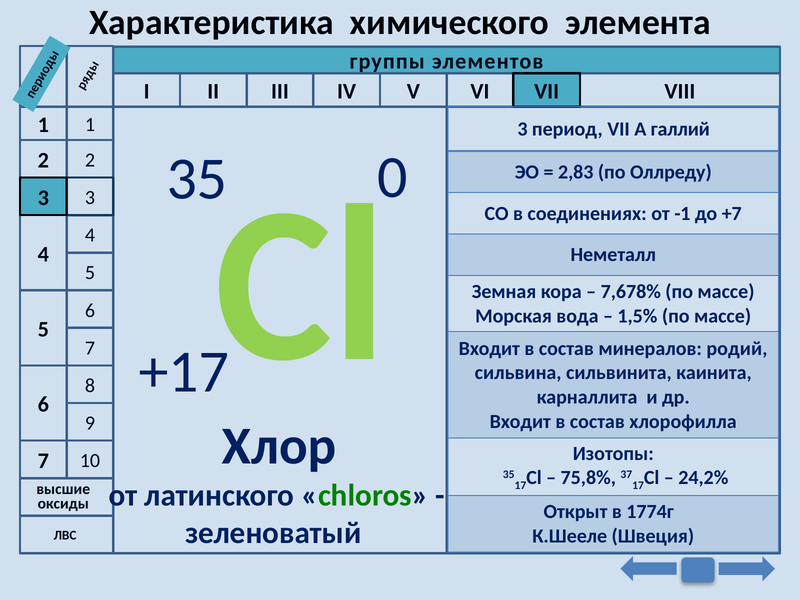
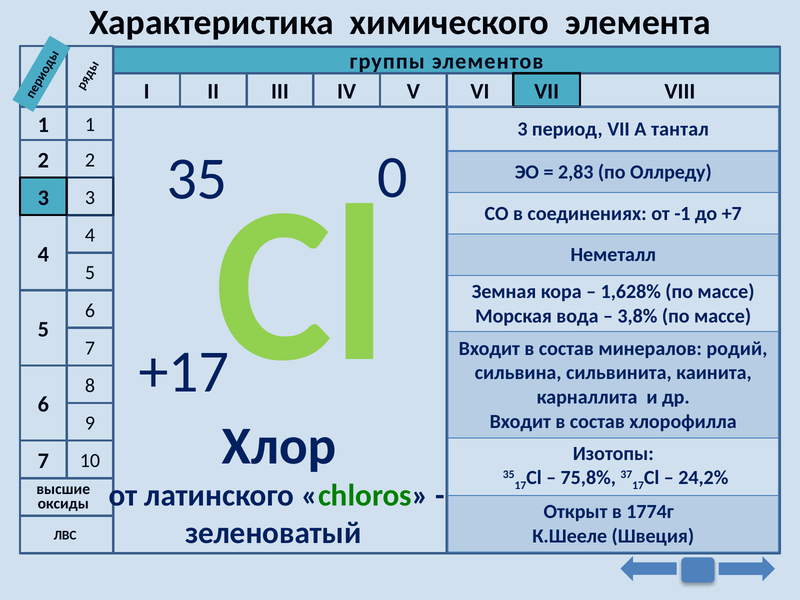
галлий: галлий -> тантал (680, 129)
7,678%: 7,678% -> 1,628% (631, 292)
1,5%: 1,5% -> 3,8% (637, 316)
